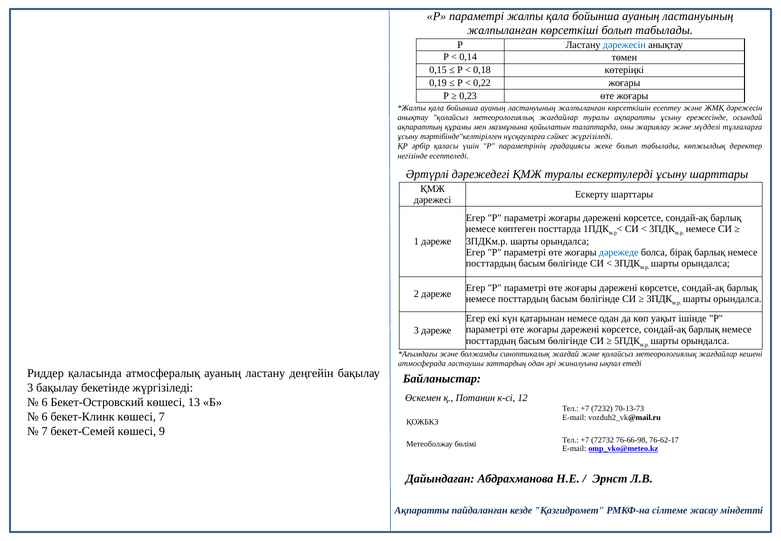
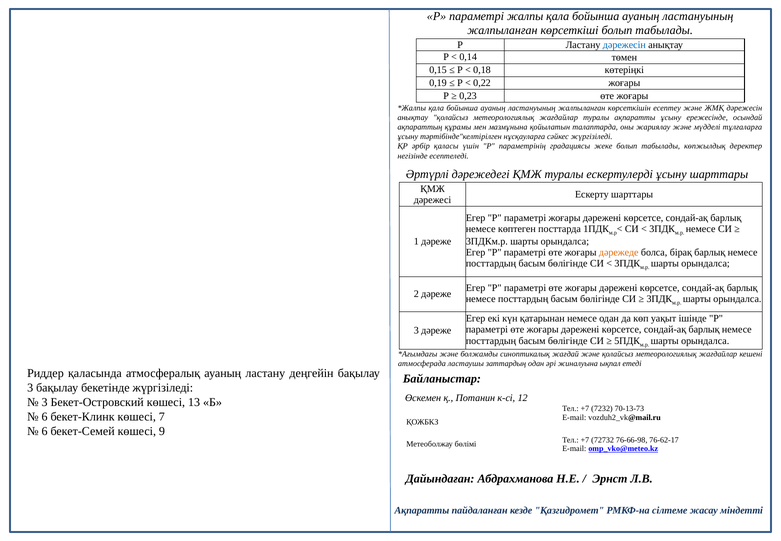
дәрежеде colour: blue -> orange (619, 252)
6: 6 -> 3 (45, 402)
7: 7 -> 6 (45, 431)
